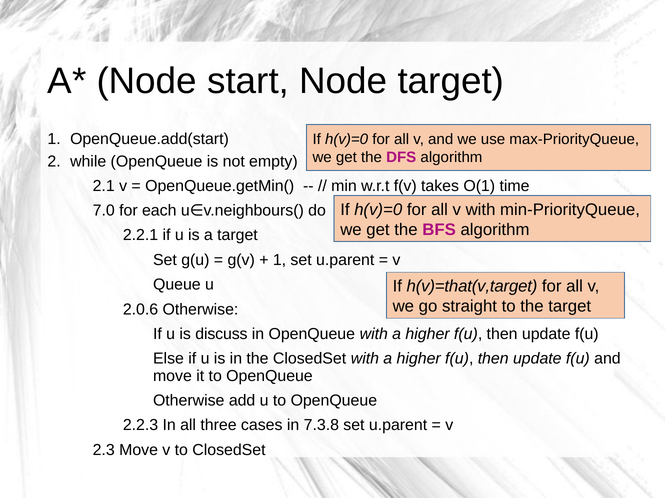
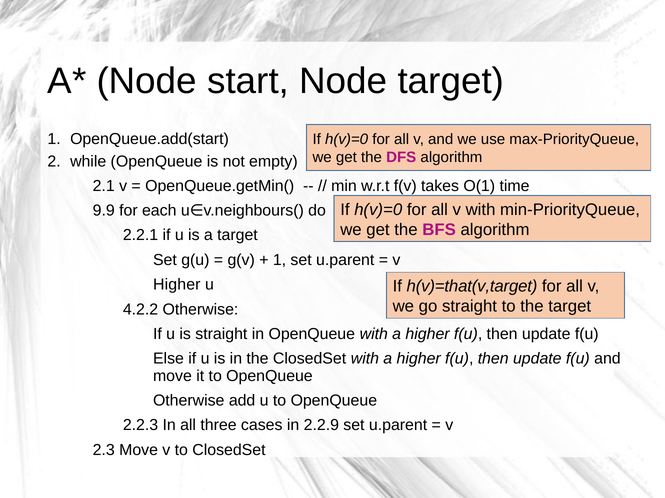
7.0: 7.0 -> 9.9 (104, 211)
Queue: Queue -> Higher (177, 285)
2.0.6: 2.0.6 -> 4.2.2 (141, 310)
is discuss: discuss -> straight (221, 334)
7.3.8: 7.3.8 -> 2.2.9 (321, 426)
